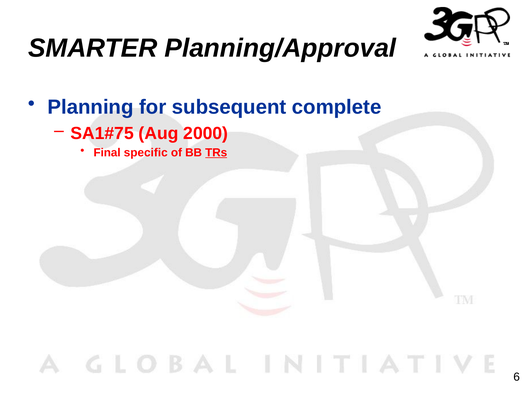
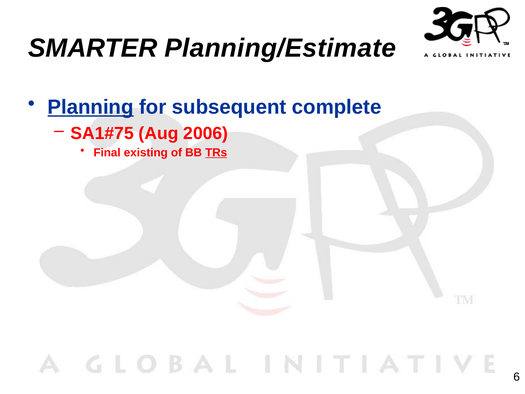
Planning/Approval: Planning/Approval -> Planning/Estimate (280, 48)
Planning underline: none -> present (91, 107)
2000: 2000 -> 2006 (206, 133)
specific: specific -> existing (146, 153)
